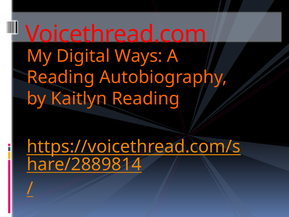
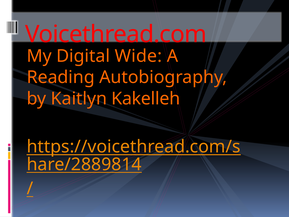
Ways: Ways -> Wide (138, 56)
Kaitlyn Reading: Reading -> Kakelleh (146, 98)
